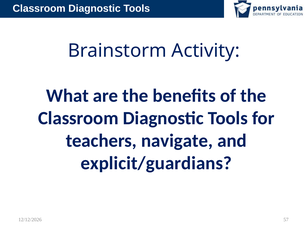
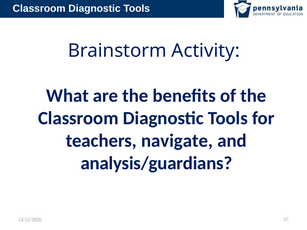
explicit/guardians: explicit/guardians -> analysis/guardians (156, 163)
